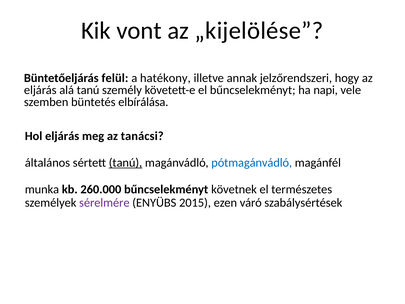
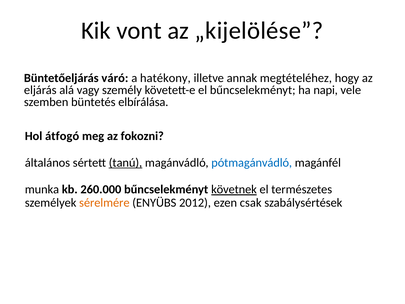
felül: felül -> váró (115, 78)
jelzőrendszeri: jelzőrendszeri -> megtételéhez (296, 78)
alá tanú: tanú -> vagy (88, 90)
Hol eljárás: eljárás -> átfogó (62, 136)
tanácsi: tanácsi -> fokozni (142, 136)
követnek underline: none -> present (234, 189)
sérelmére colour: purple -> orange (104, 203)
2015: 2015 -> 2012 (195, 203)
váró: váró -> csak (251, 203)
